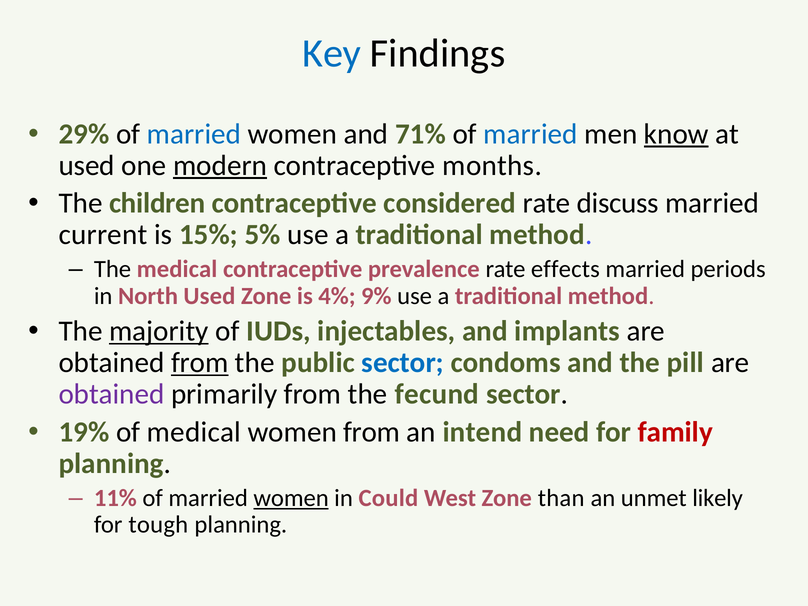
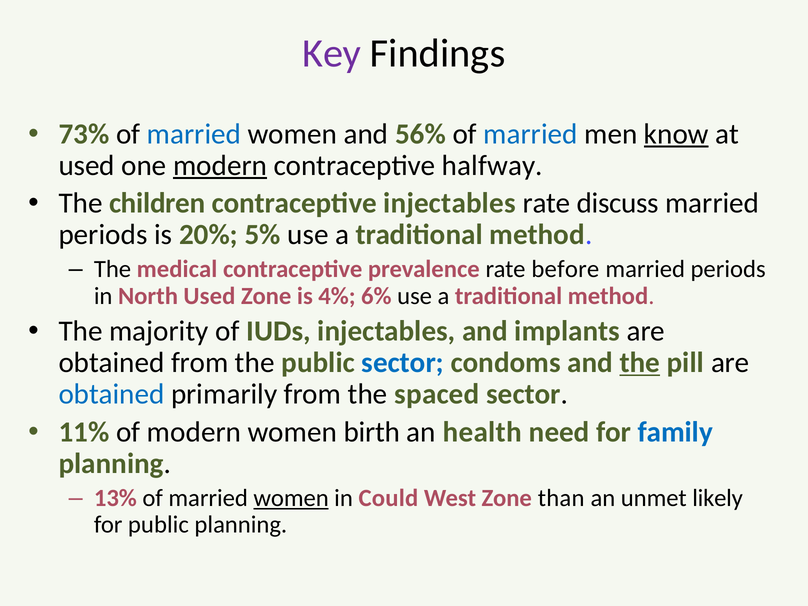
Key colour: blue -> purple (332, 53)
29%: 29% -> 73% (84, 134)
71%: 71% -> 56% (420, 134)
months: months -> halfway (492, 166)
contraceptive considered: considered -> injectables (450, 203)
current: current -> periods (103, 235)
15%: 15% -> 20% (209, 235)
effects: effects -> before (565, 269)
9%: 9% -> 6% (376, 296)
majority underline: present -> none (159, 331)
from underline: present -> none (200, 363)
the underline: none -> present (640, 363)
obtained colour: purple -> blue (112, 394)
fecund: fecund -> spaced (437, 394)
19%: 19% -> 11% (84, 432)
of medical: medical -> modern (194, 432)
women from: from -> birth (372, 432)
intend: intend -> health (482, 432)
family colour: red -> blue (675, 432)
11%: 11% -> 13% (115, 498)
for tough: tough -> public (158, 525)
